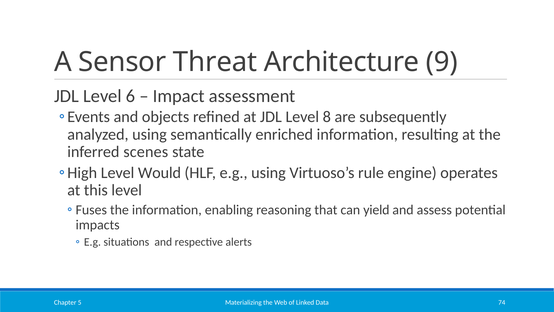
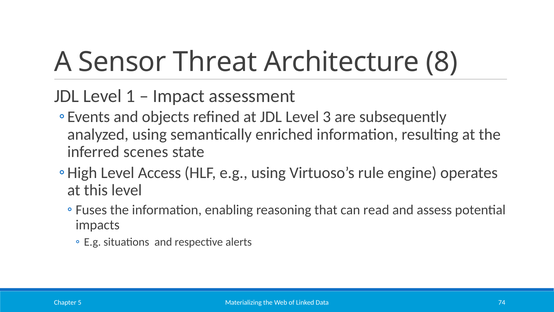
9: 9 -> 8 (442, 62)
6: 6 -> 1 (131, 96)
8: 8 -> 3 (327, 117)
Would: Would -> Access (159, 173)
yield: yield -> read (376, 210)
